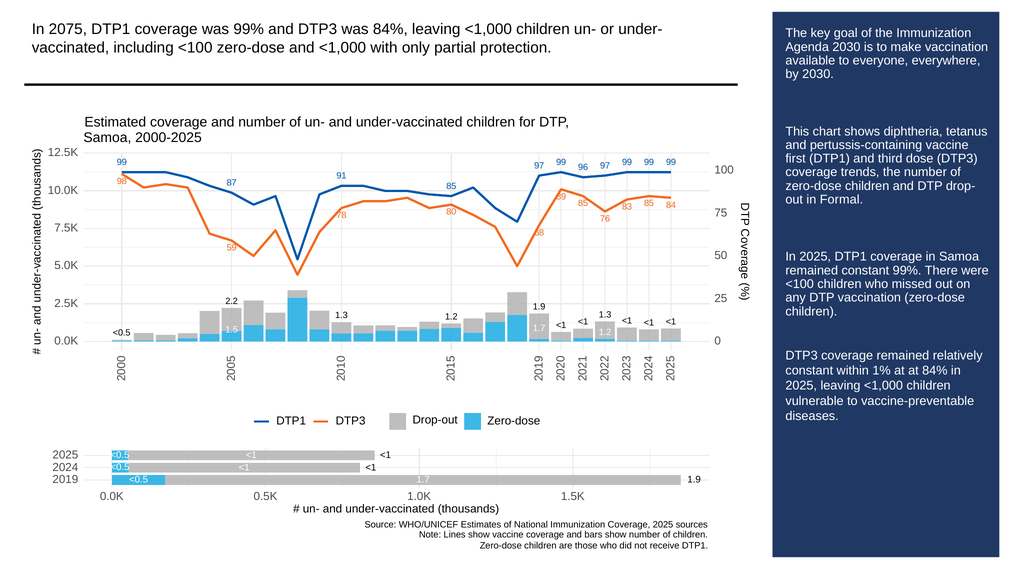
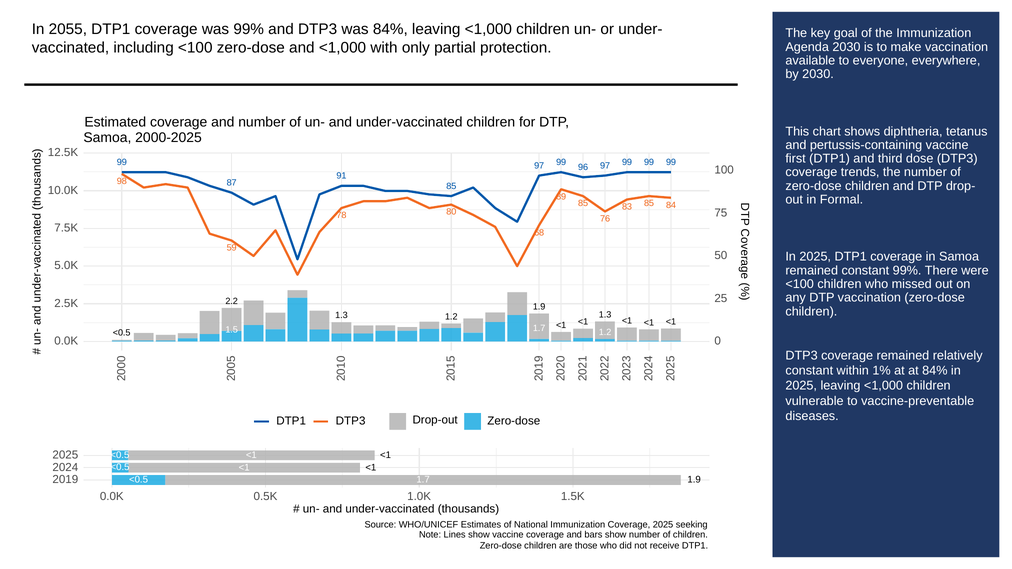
2075: 2075 -> 2055 (68, 29)
sources: sources -> seeking (692, 525)
